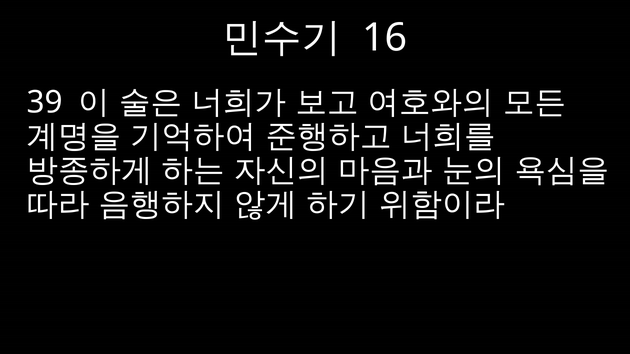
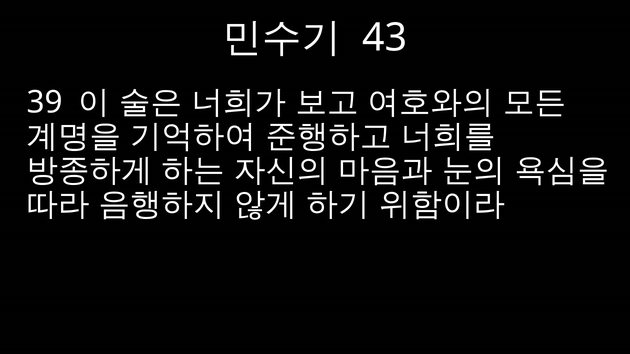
16: 16 -> 43 (385, 38)
